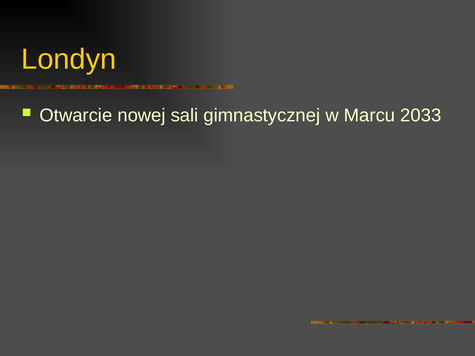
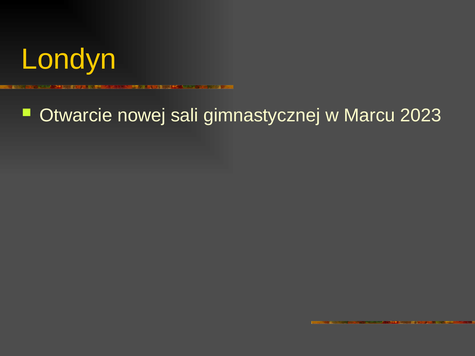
2033: 2033 -> 2023 (421, 116)
